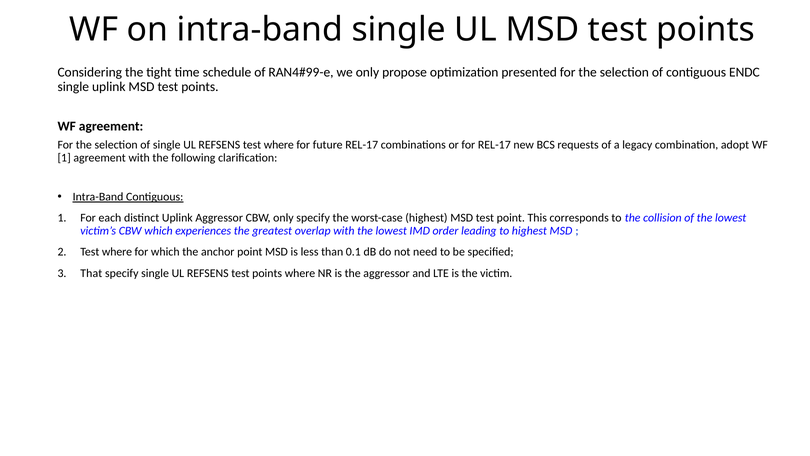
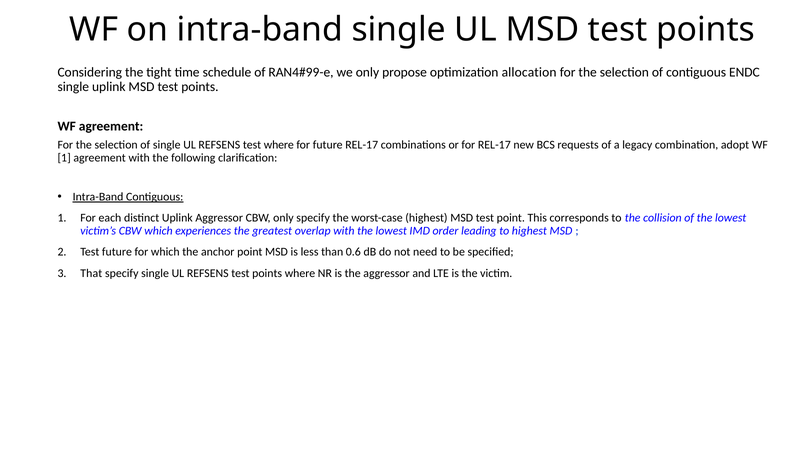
presented: presented -> allocation (529, 72)
where: where -> future (117, 252)
0.1: 0.1 -> 0.6 (353, 252)
